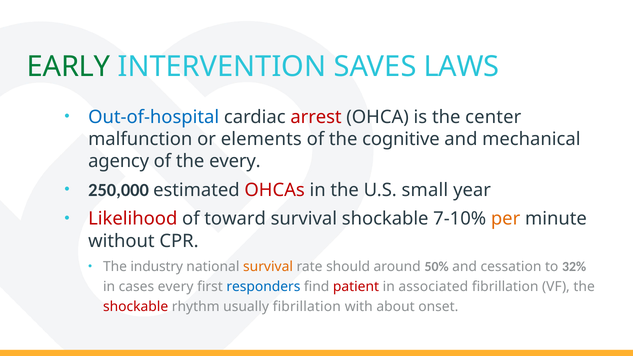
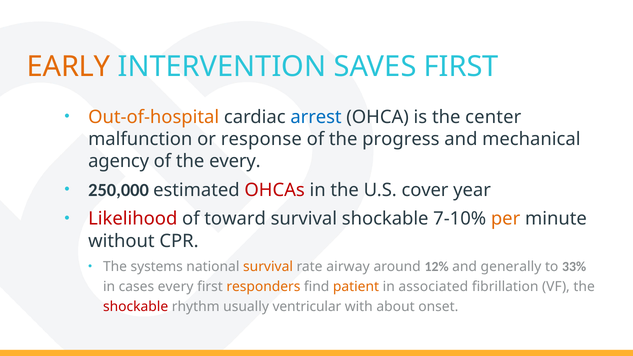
EARLY colour: green -> orange (69, 67)
SAVES LAWS: LAWS -> FIRST (461, 67)
Out-of-hospital colour: blue -> orange (154, 117)
arrest colour: red -> blue (316, 117)
elements: elements -> response (261, 139)
cognitive: cognitive -> progress (401, 139)
small: small -> cover (425, 190)
industry: industry -> systems (157, 267)
should: should -> airway (348, 267)
50%: 50% -> 12% (437, 267)
cessation: cessation -> generally (511, 267)
32%: 32% -> 33% (574, 267)
responders colour: blue -> orange (263, 287)
patient colour: red -> orange (356, 287)
usually fibrillation: fibrillation -> ventricular (307, 307)
